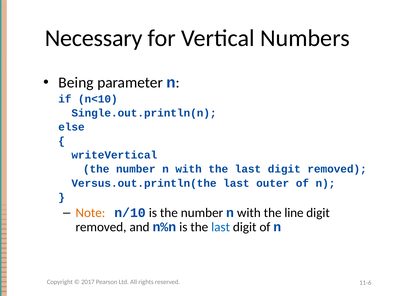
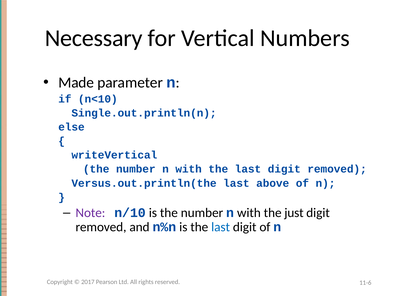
Being: Being -> Made (76, 83)
outer: outer -> above (273, 183)
Note colour: orange -> purple (90, 213)
line: line -> just (294, 213)
